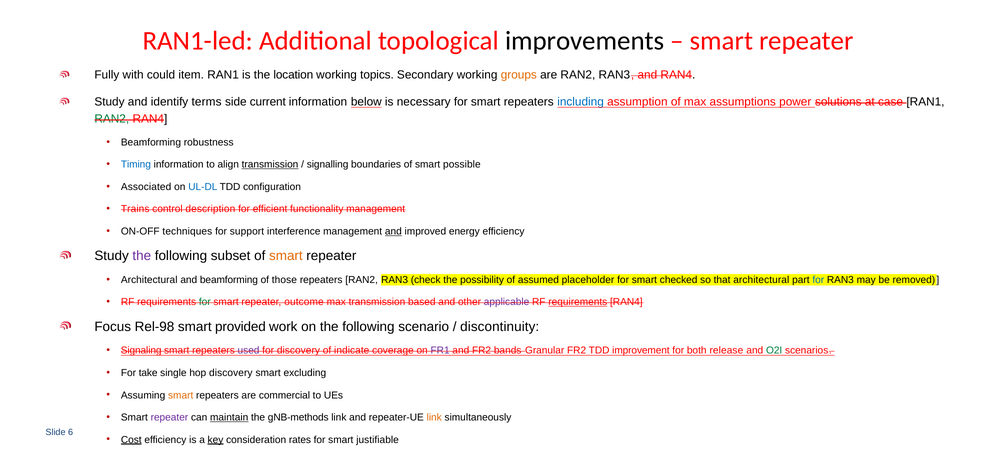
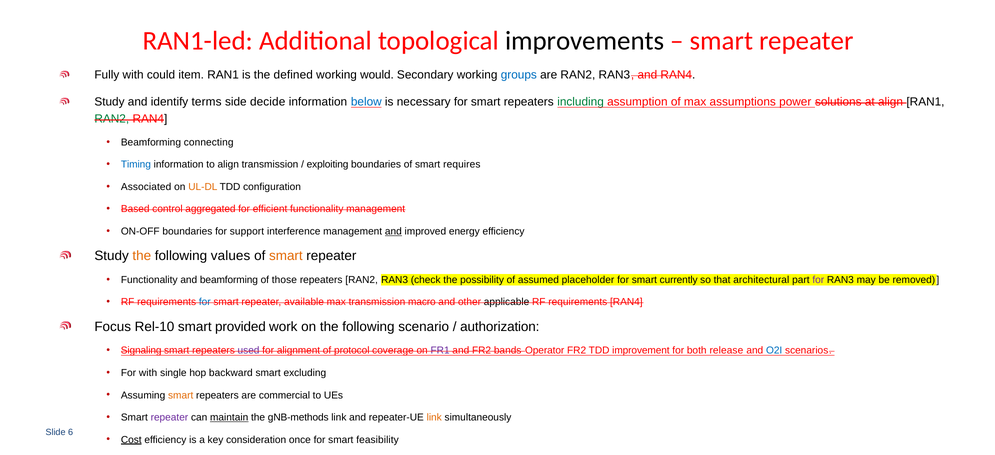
location: location -> defined (293, 75)
topics: topics -> would (377, 75)
groups colour: orange -> blue (519, 75)
current: current -> decide (268, 102)
below colour: black -> blue (366, 102)
including colour: blue -> green (581, 102)
at case: case -> align (891, 102)
robustness: robustness -> connecting (209, 142)
transmission underline: present -> none (270, 165)
signalling: signalling -> exploiting (328, 165)
possible: possible -> requires (462, 165)
UL-DL colour: blue -> orange (203, 187)
Trains: Trains -> Based (135, 209)
description: description -> aggregated (210, 209)
ON-OFF techniques: techniques -> boundaries (187, 231)
the colour: purple -> orange (142, 256)
subset: subset -> values (231, 256)
Architectural: Architectural -> Functionality (149, 280)
checked: checked -> currently (679, 280)
for colour: blue -> purple (818, 280)
for colour: green -> blue (205, 302)
outcome: outcome -> available (304, 302)
based: based -> macro (422, 302)
applicable colour: purple -> black (507, 302)
requirements underline: present -> none (578, 302)
Rel-98: Rel-98 -> Rel-10 (155, 327)
discontinuity: discontinuity -> authorization (500, 327)
for discovery: discovery -> alignment (298, 351)
indicate: indicate -> protocol (352, 351)
Granular: Granular -> Operator (545, 351)
O2I colour: green -> blue (774, 351)
For take: take -> with (148, 373)
hop discovery: discovery -> backward (231, 373)
key underline: present -> none (215, 440)
rates: rates -> once (300, 440)
justifiable: justifiable -> feasibility (378, 440)
